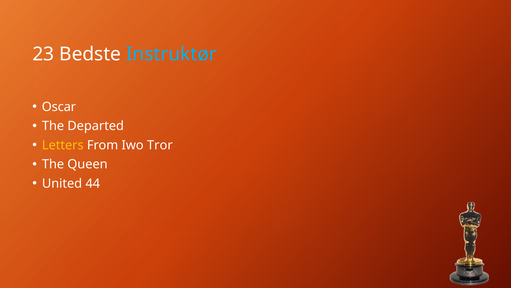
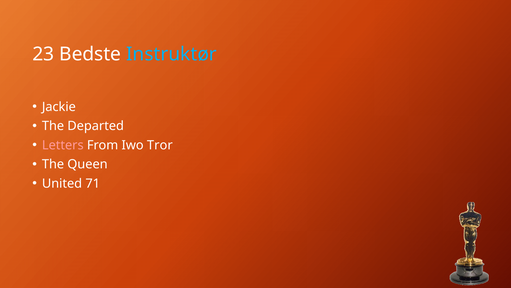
Oscar: Oscar -> Jackie (59, 107)
Letters colour: yellow -> pink (63, 145)
44: 44 -> 71 (93, 183)
